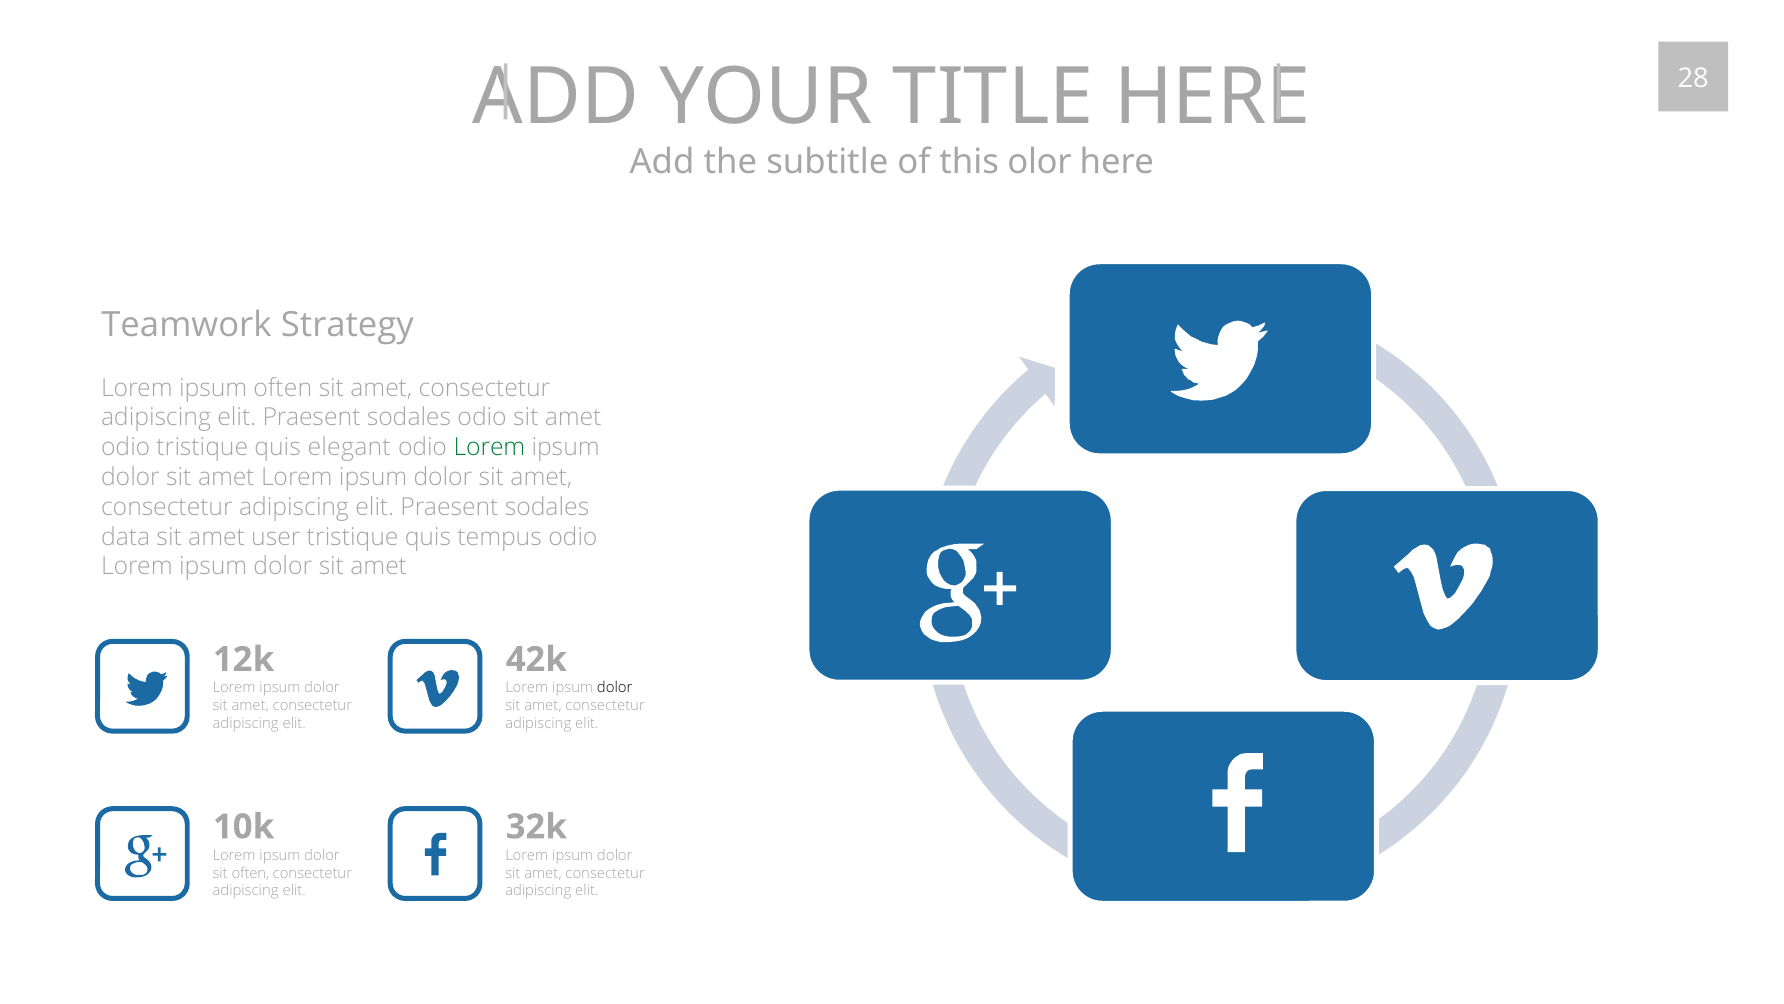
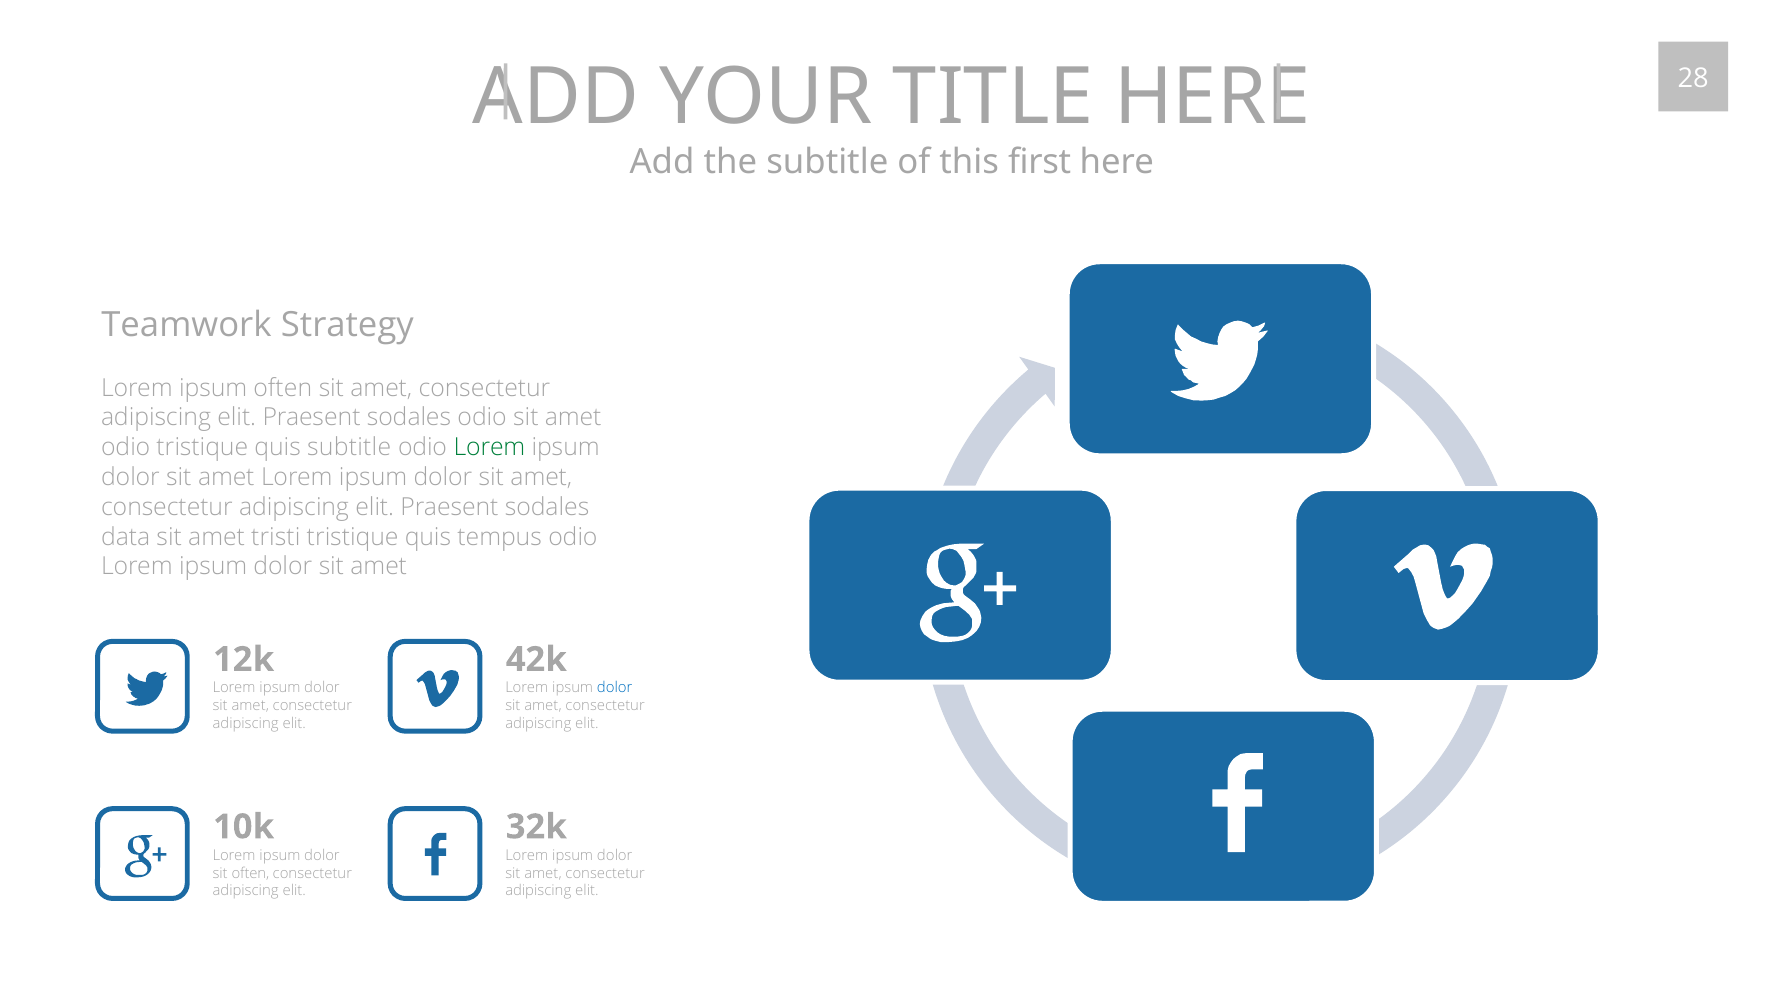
olor: olor -> first (1040, 162)
quis elegant: elegant -> subtitle (349, 447)
user: user -> tristi (276, 537)
dolor colour: black -> blue (615, 688)
